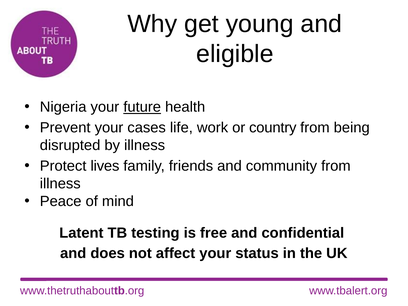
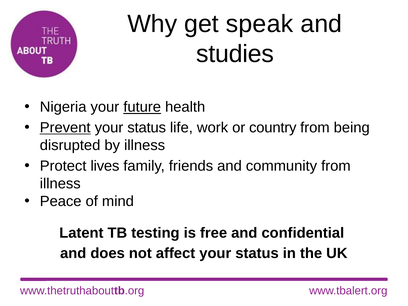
young: young -> speak (260, 24)
eligible: eligible -> studies (235, 54)
Prevent underline: none -> present (65, 128)
cases: cases -> status (147, 128)
